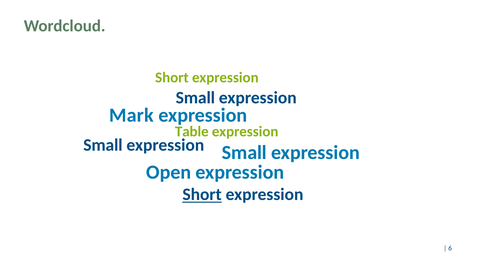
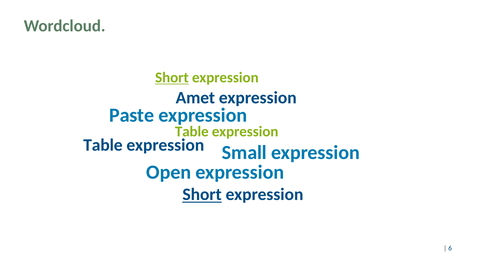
Short underline: none -> present (172, 78)
Small: Small -> Amet (195, 98)
Mark: Mark -> Paste (132, 116)
Small: Small -> Table (103, 145)
